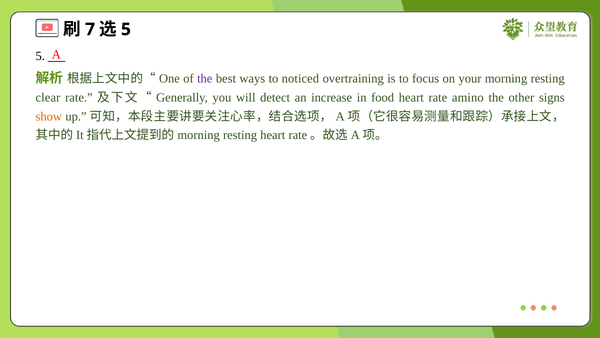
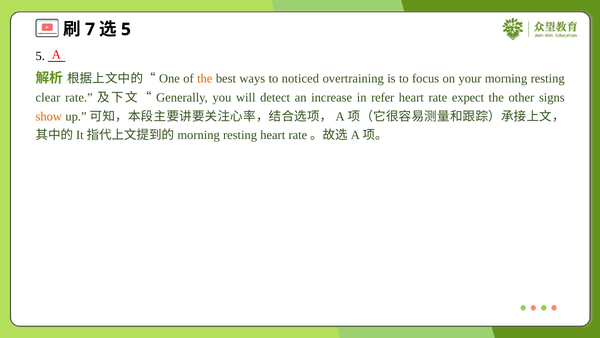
the colour: purple -> orange (205, 78)
food: food -> refer (383, 97)
amino: amino -> expect (468, 97)
